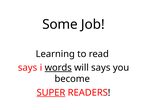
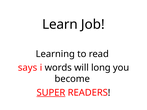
Some: Some -> Learn (60, 24)
words underline: present -> none (58, 68)
will says: says -> long (101, 68)
